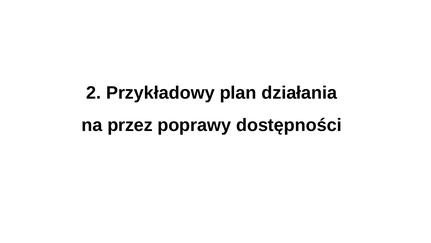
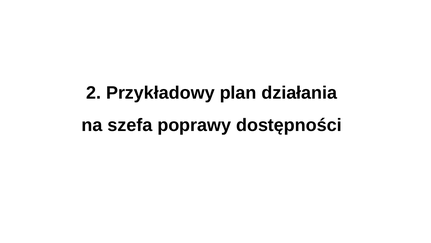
przez: przez -> szefa (130, 125)
